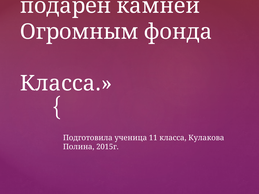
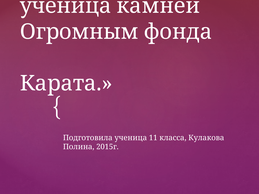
подарен: подарен -> ученица (66, 6)
Класса: Класса -> Карата (66, 84)
